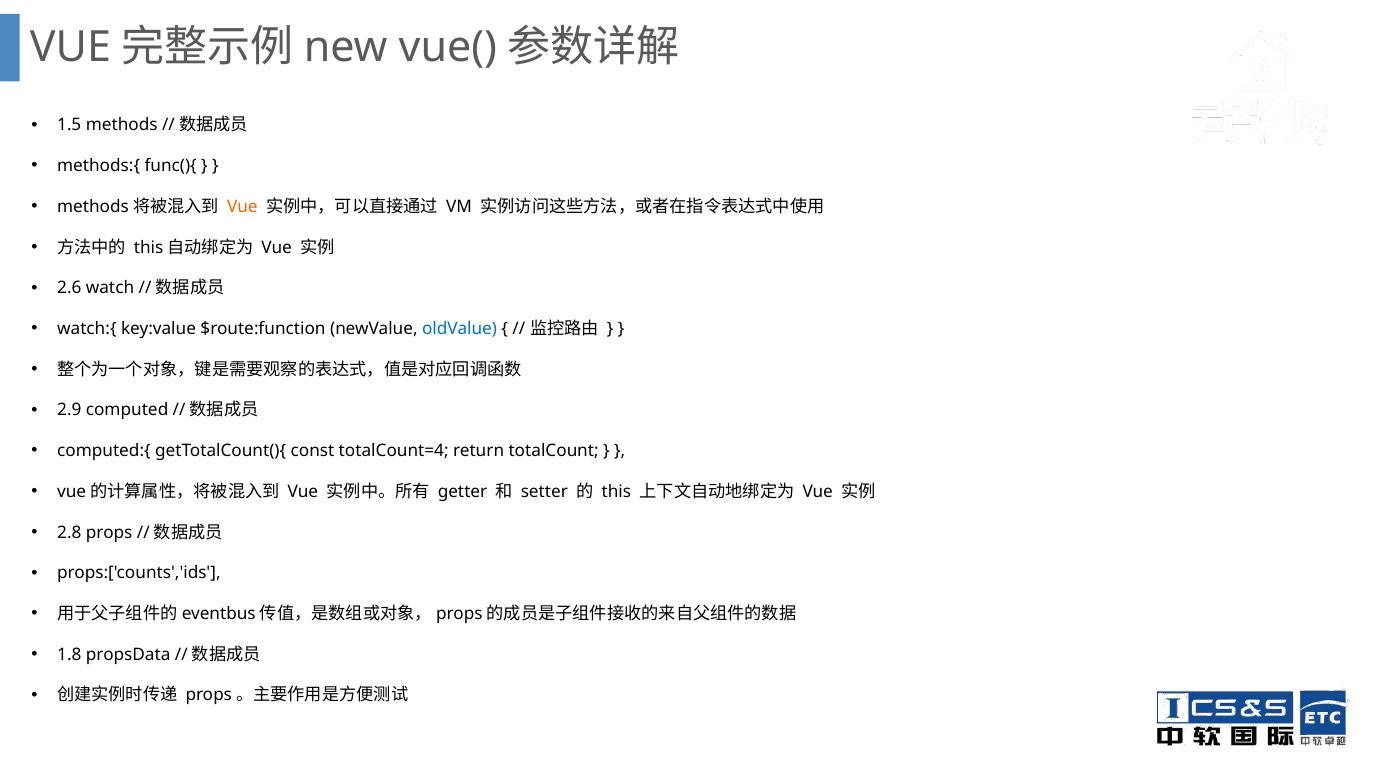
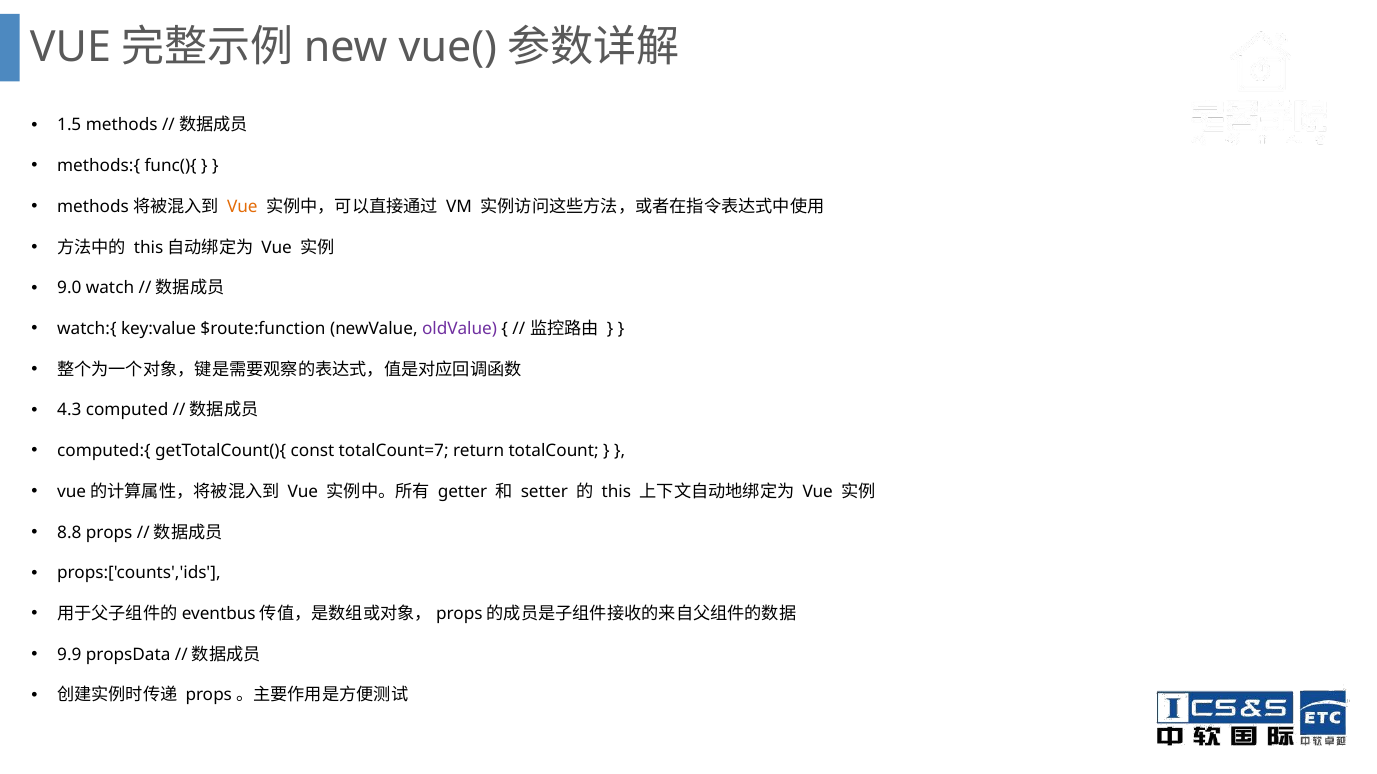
2.6: 2.6 -> 9.0 (69, 288)
oldValue colour: blue -> purple (460, 329)
2.9: 2.9 -> 4.3 (69, 411)
totalCount=4: totalCount=4 -> totalCount=7 (394, 451)
2.8: 2.8 -> 8.8 (69, 533)
1.8: 1.8 -> 9.9 (69, 655)
